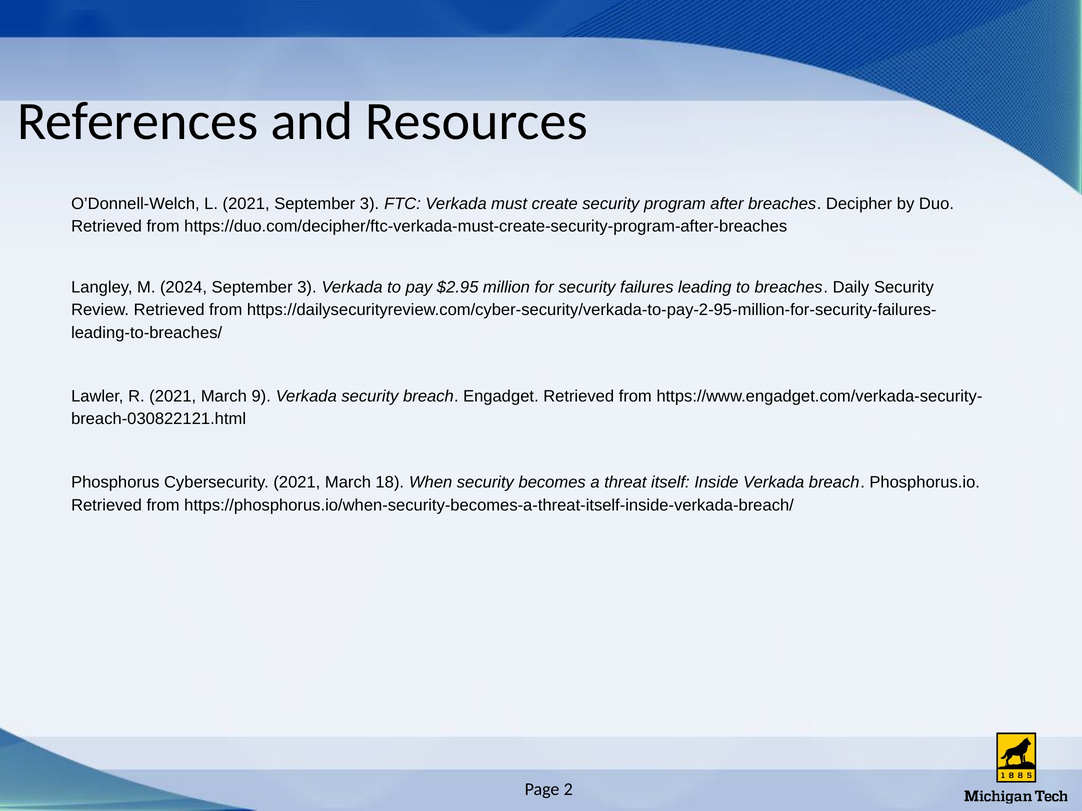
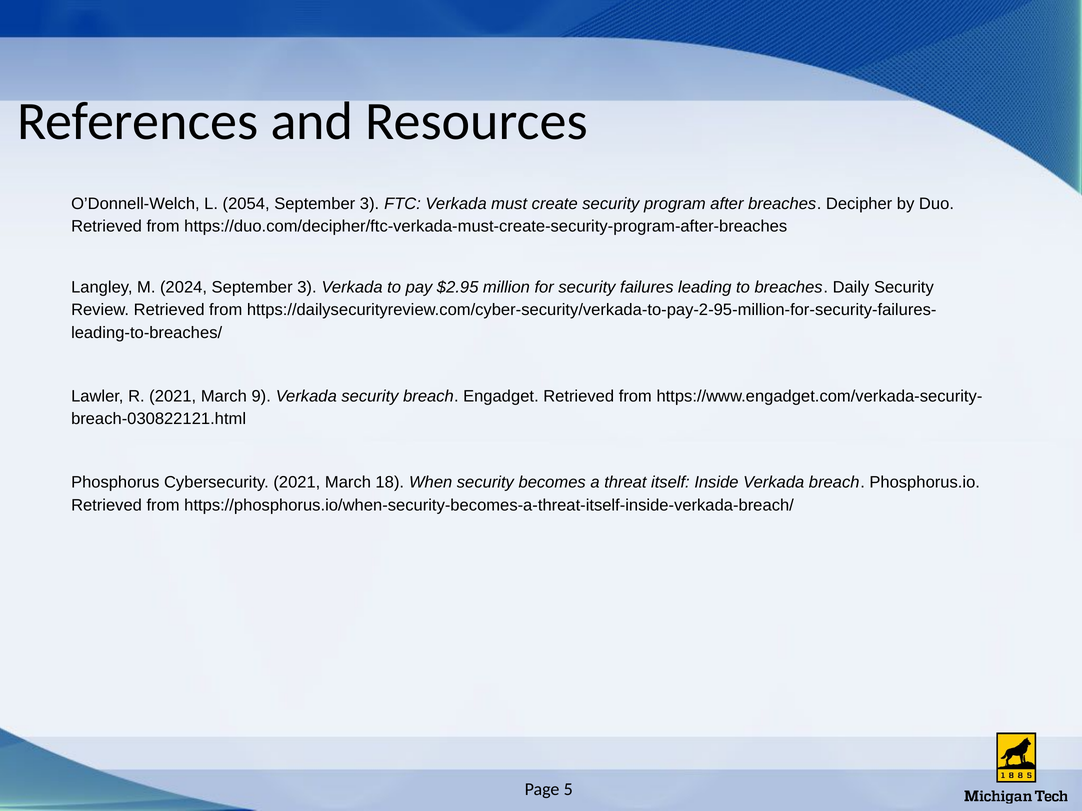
L 2021: 2021 -> 2054 (246, 204)
2: 2 -> 5 (568, 790)
